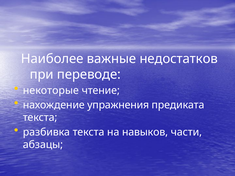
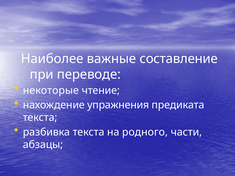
недостатков: недостатков -> составление (179, 59)
навыков: навыков -> родного (145, 132)
